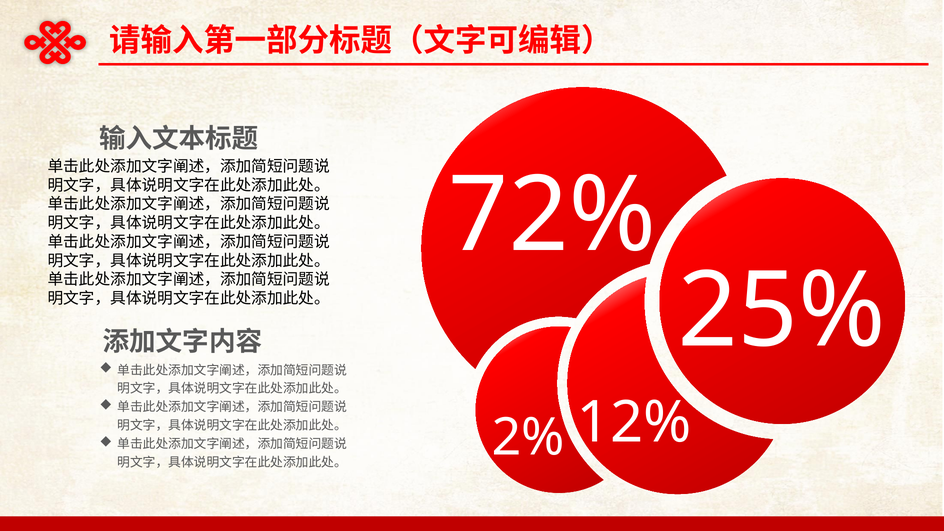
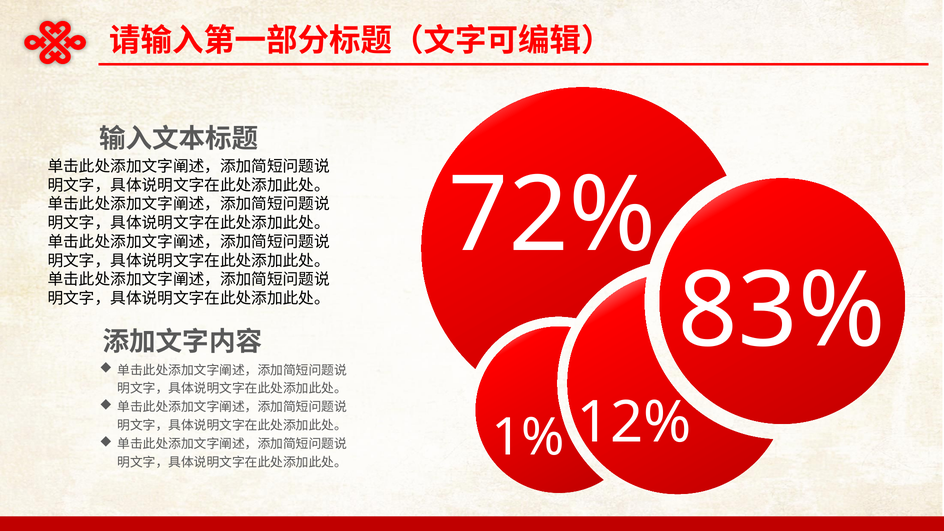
25%: 25% -> 83% (782, 311)
2%: 2% -> 1% (528, 438)
